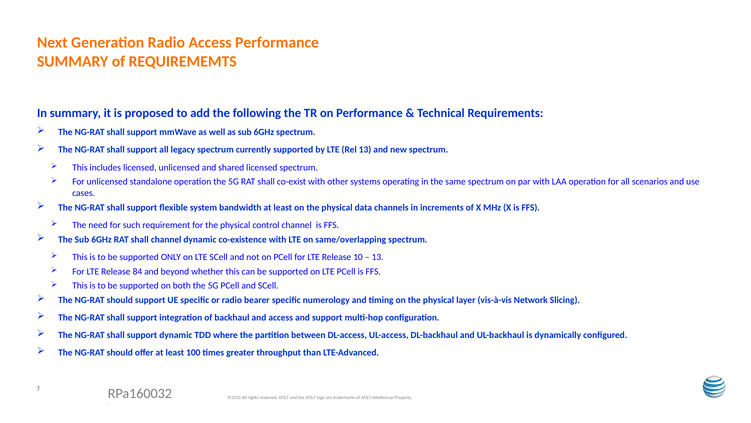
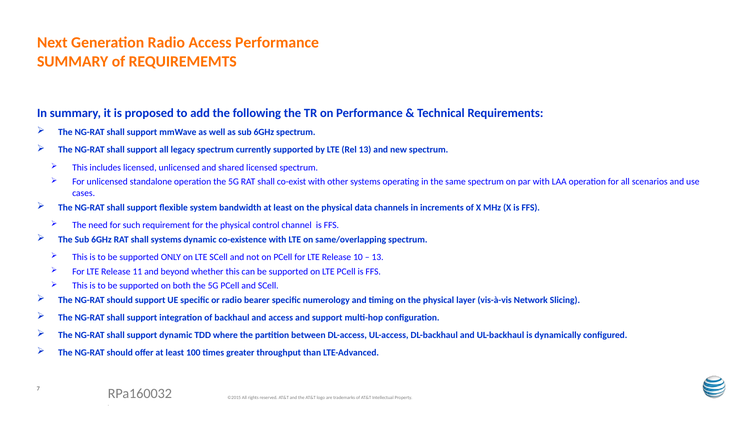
shall channel: channel -> systems (166, 239)
84: 84 -> 11 (137, 271)
